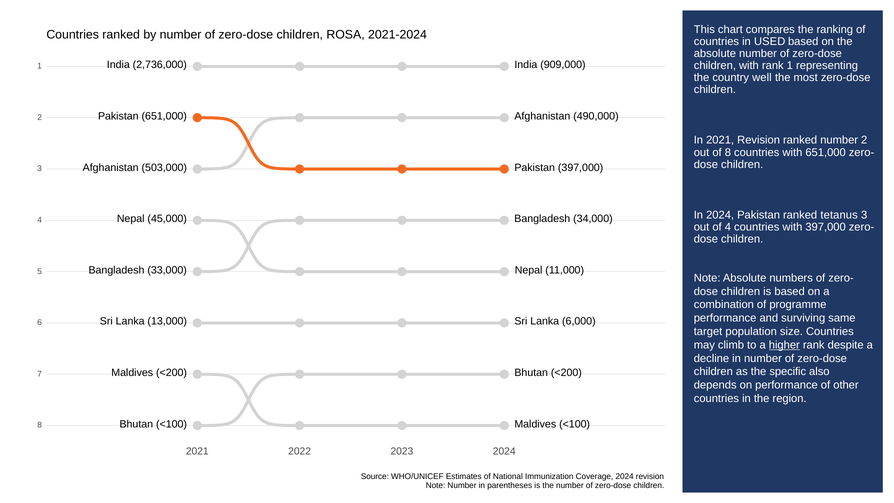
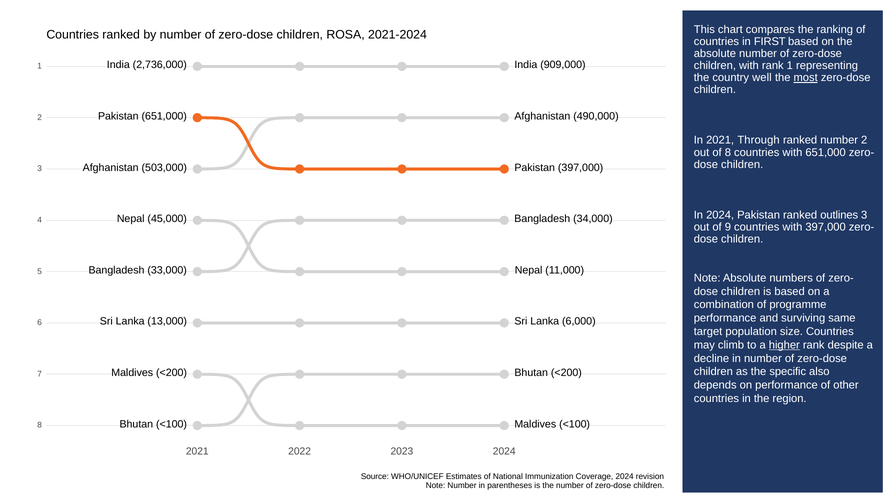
USED: USED -> FIRST (770, 41)
most underline: none -> present (806, 78)
2021 Revision: Revision -> Through (759, 140)
tetanus: tetanus -> outlines (839, 215)
of 4: 4 -> 9 (728, 227)
